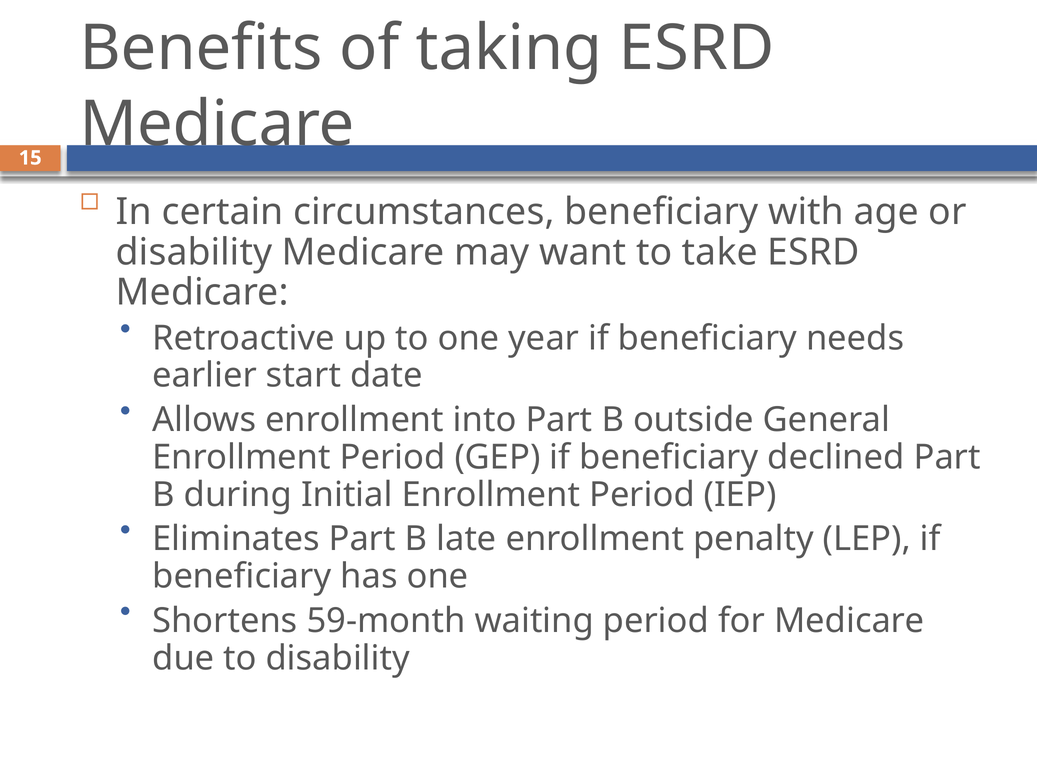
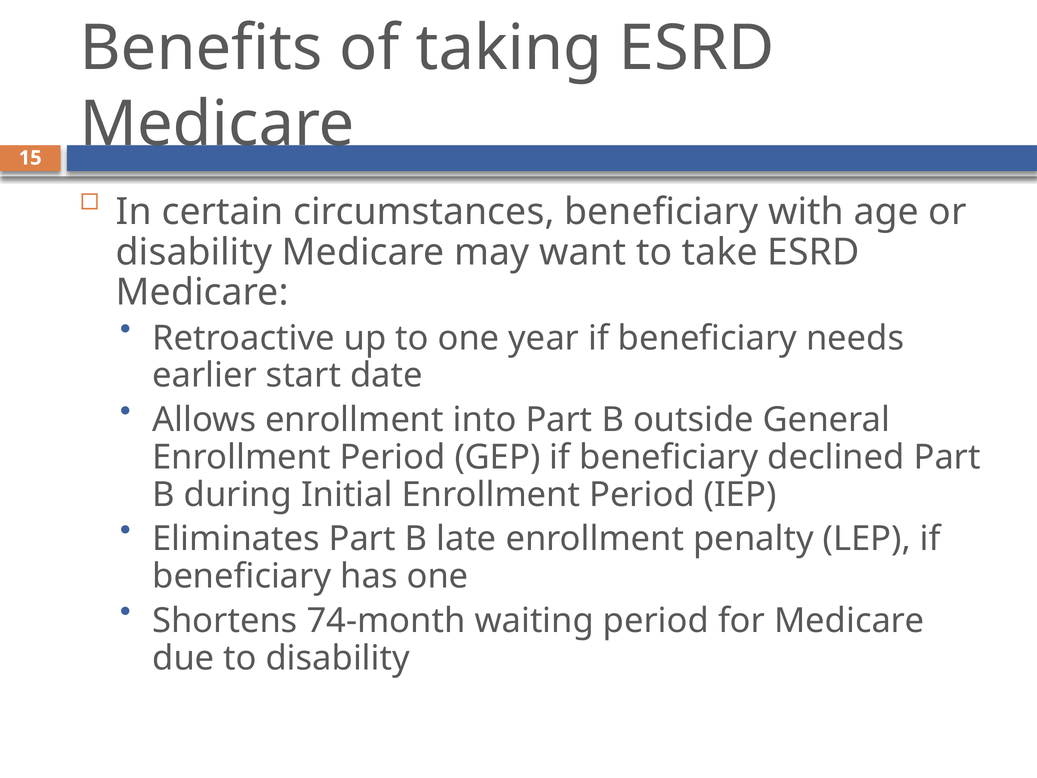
59-month: 59-month -> 74-month (386, 621)
